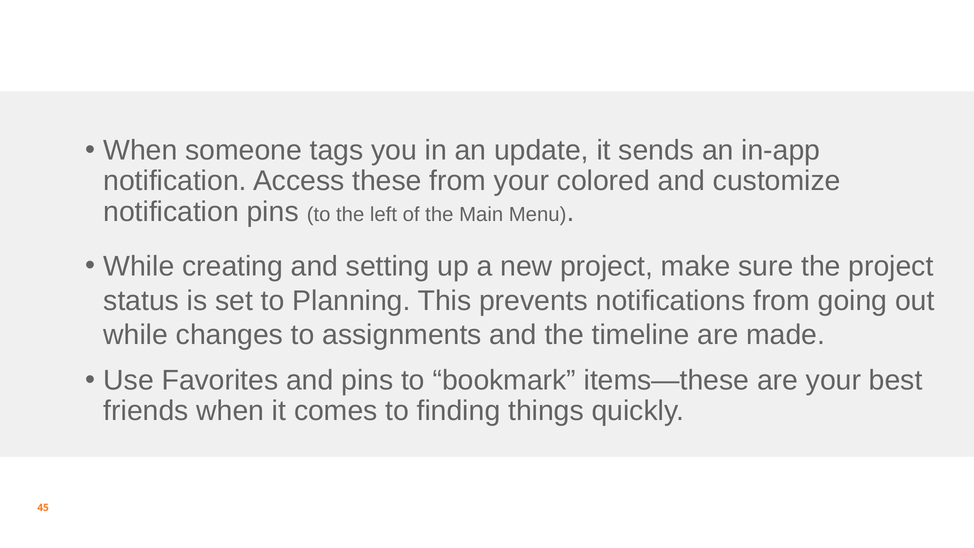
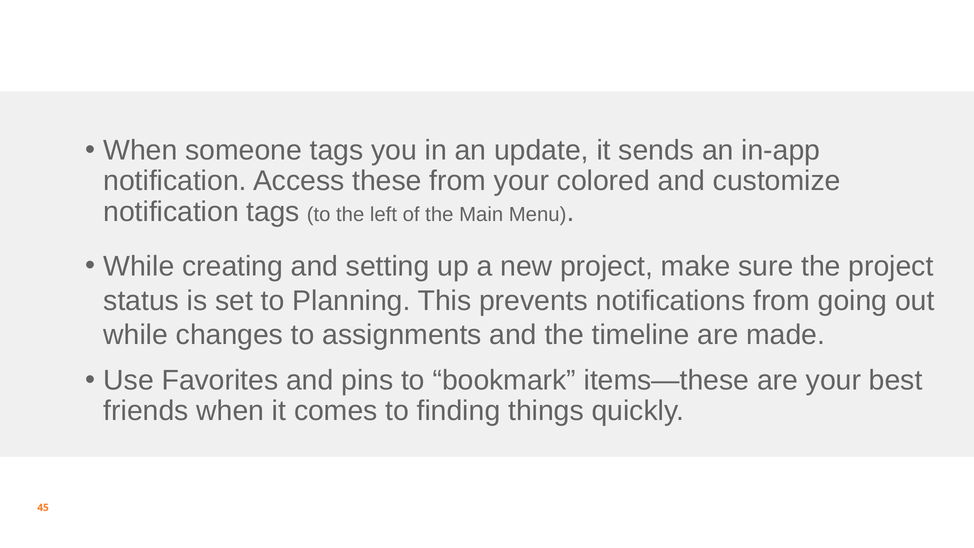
notification pins: pins -> tags (273, 212)
